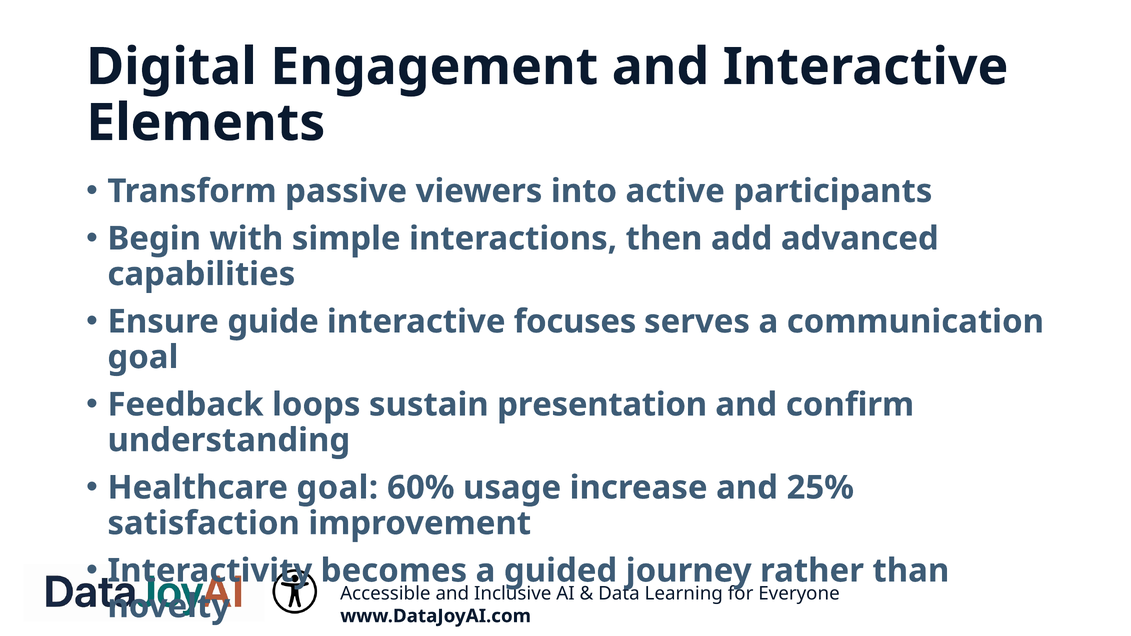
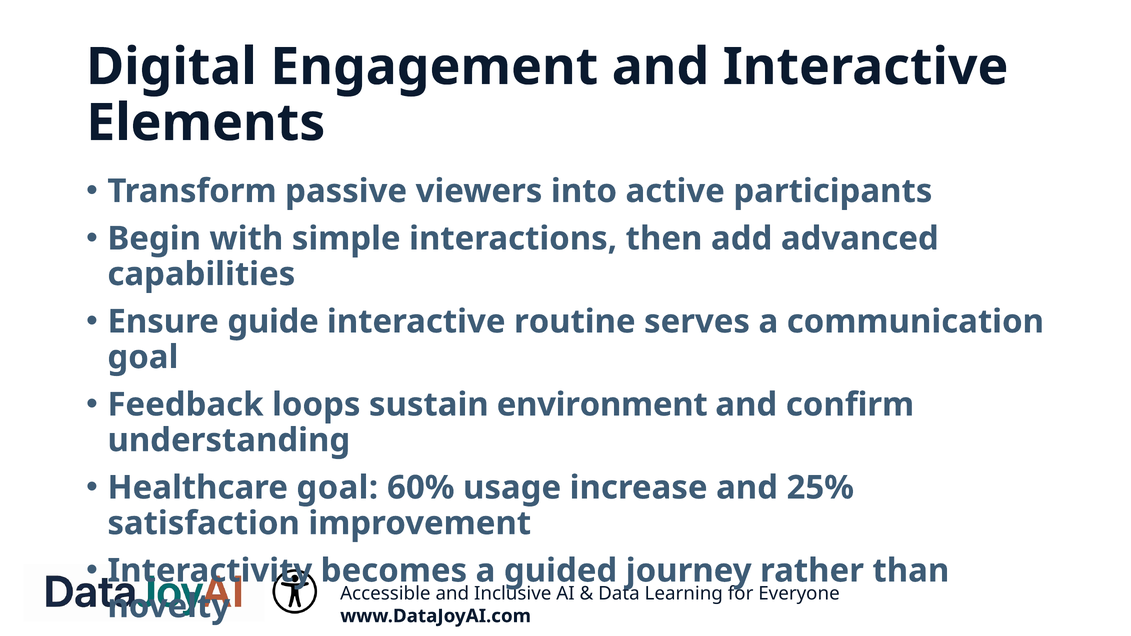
focuses: focuses -> routine (575, 322)
presentation: presentation -> environment (602, 405)
